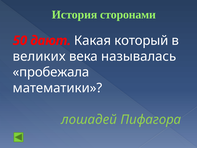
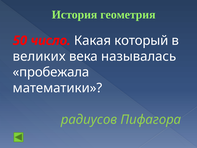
сторонами: сторонами -> геометрия (128, 15)
дают: дают -> число (51, 41)
лошадей: лошадей -> радиусов (89, 119)
